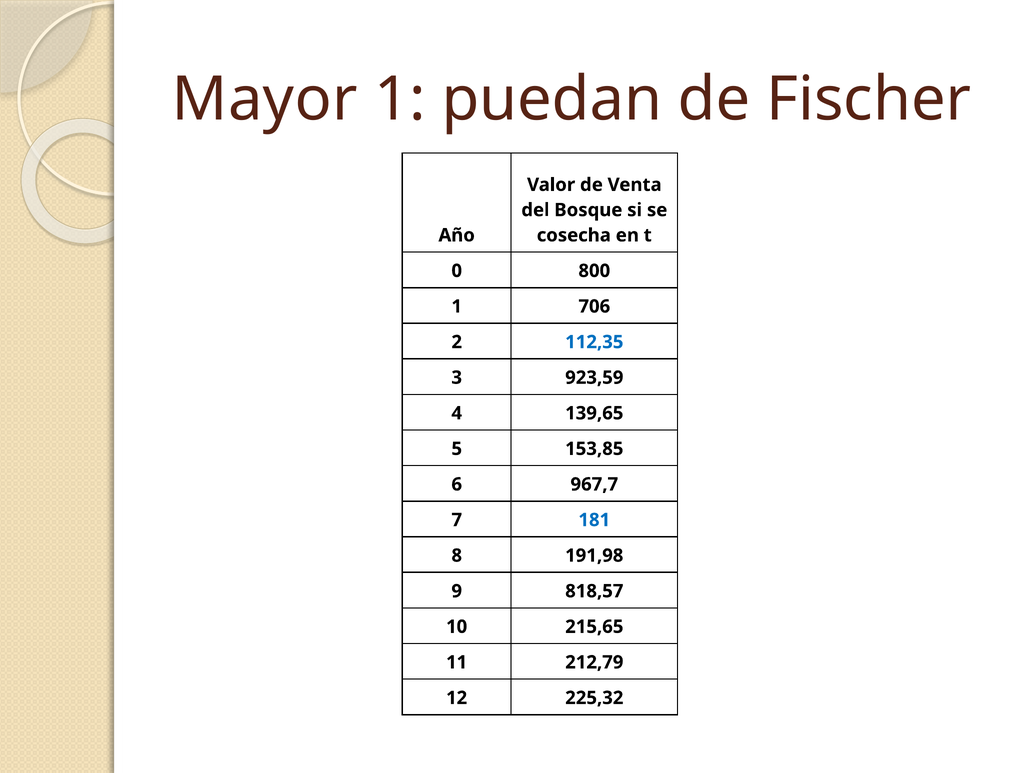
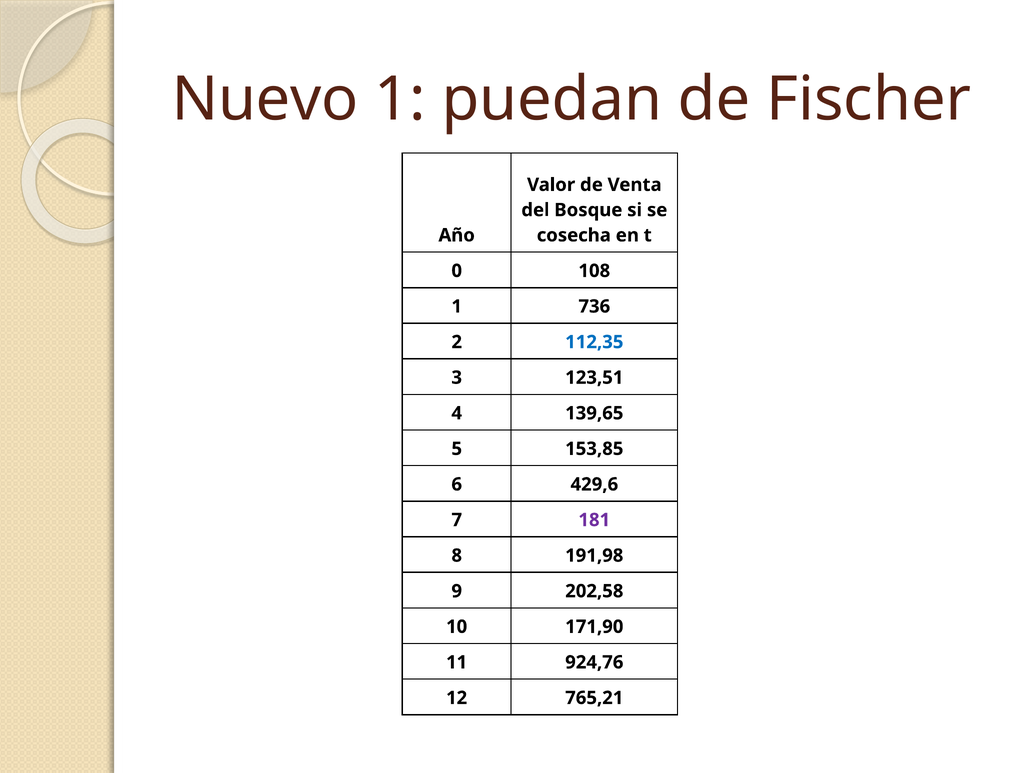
Mayor: Mayor -> Nuevo (265, 100)
800: 800 -> 108 (594, 271)
706: 706 -> 736 (594, 306)
923,59: 923,59 -> 123,51 (594, 377)
967,7: 967,7 -> 429,6 (594, 484)
181 colour: blue -> purple (594, 520)
818,57: 818,57 -> 202,58 (594, 591)
215,65: 215,65 -> 171,90 (594, 626)
212,79: 212,79 -> 924,76 (594, 662)
225,32: 225,32 -> 765,21 (594, 697)
